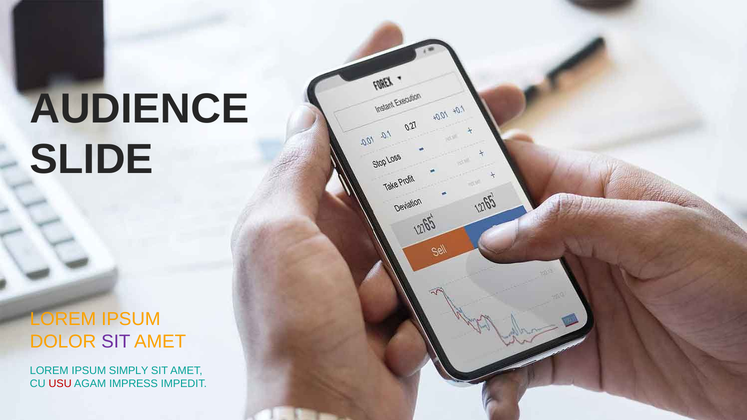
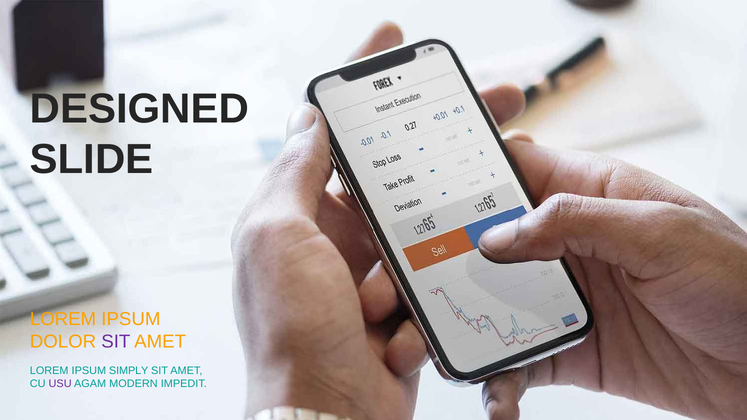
AUDIENCE: AUDIENCE -> DESIGNED (139, 109)
USU colour: red -> purple (60, 384)
IMPRESS: IMPRESS -> MODERN (133, 384)
